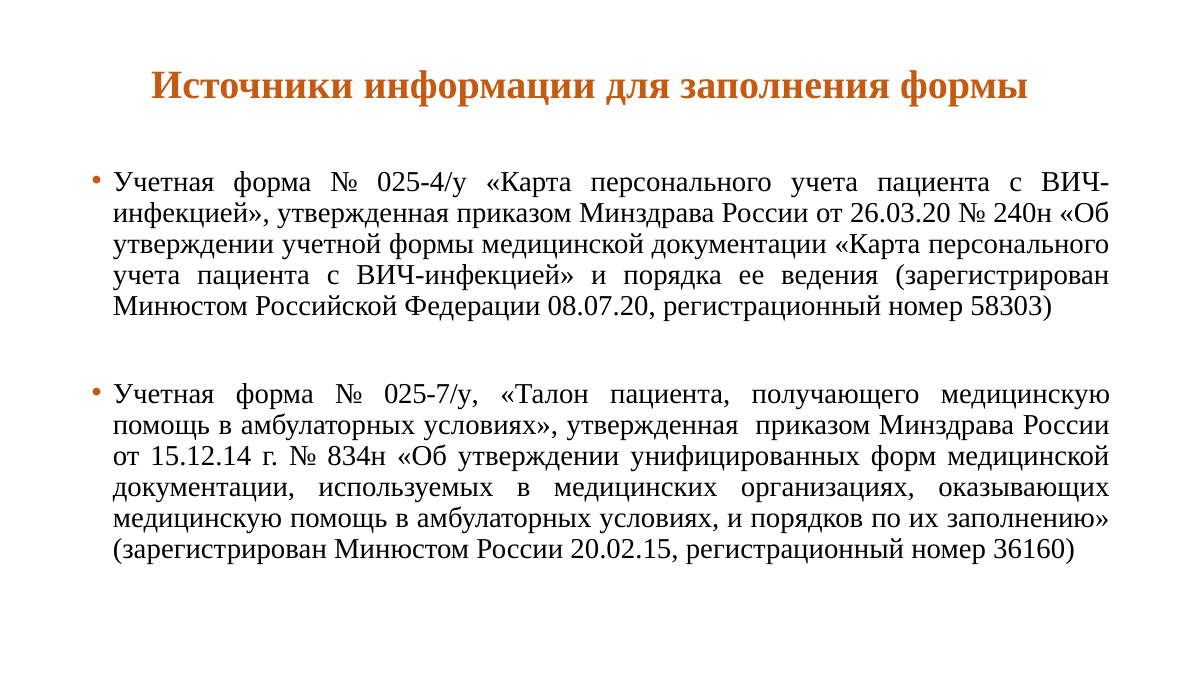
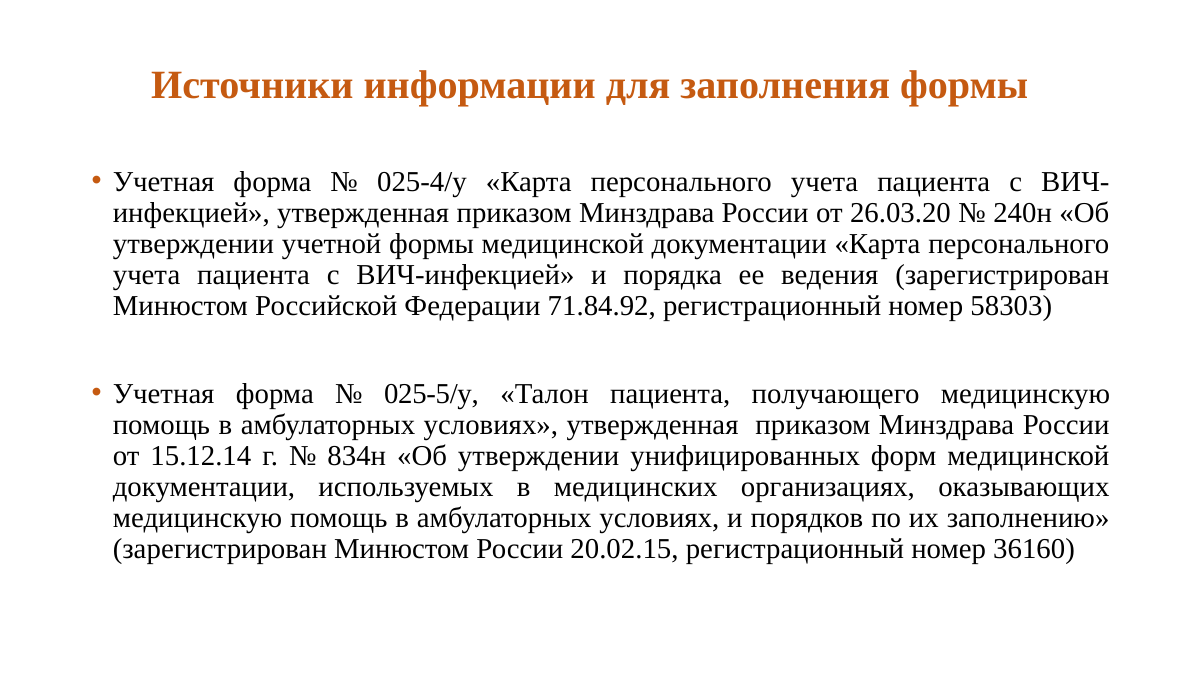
08.07.20: 08.07.20 -> 71.84.92 (602, 306)
025-7/у: 025-7/у -> 025-5/у (431, 393)
